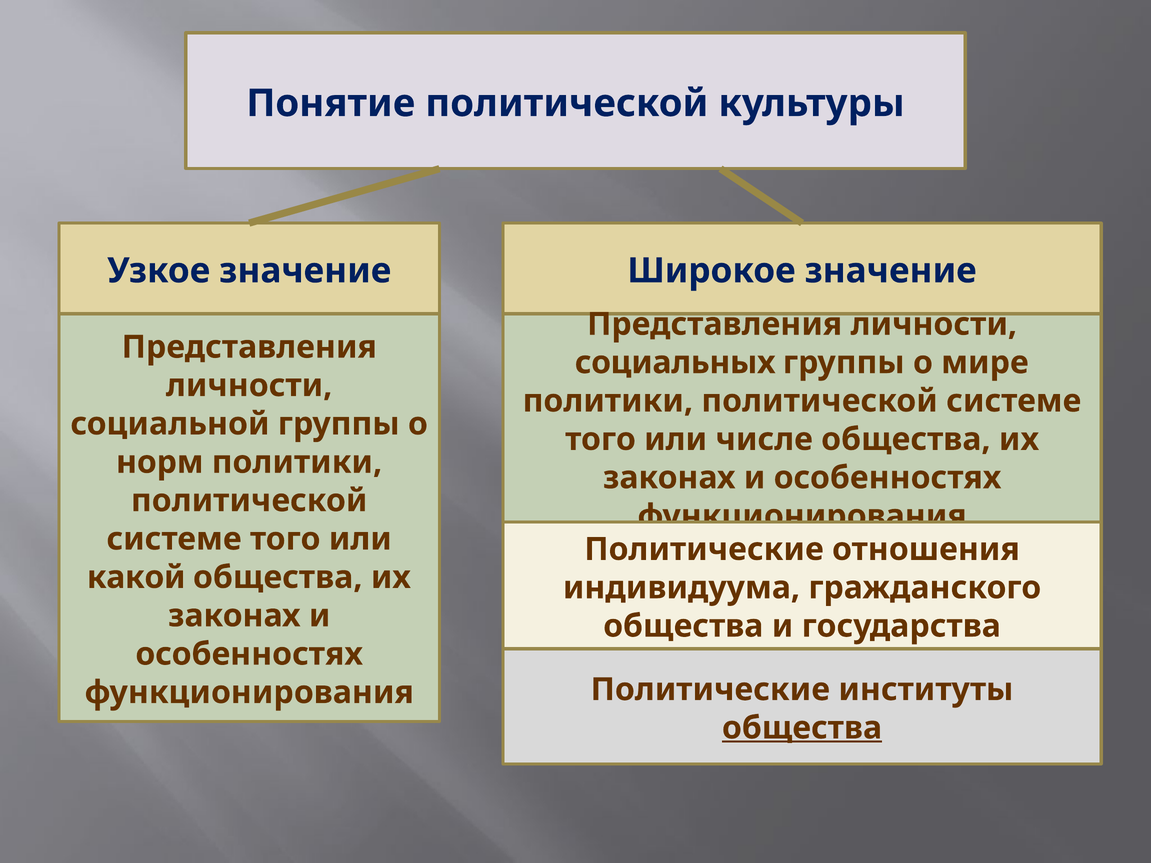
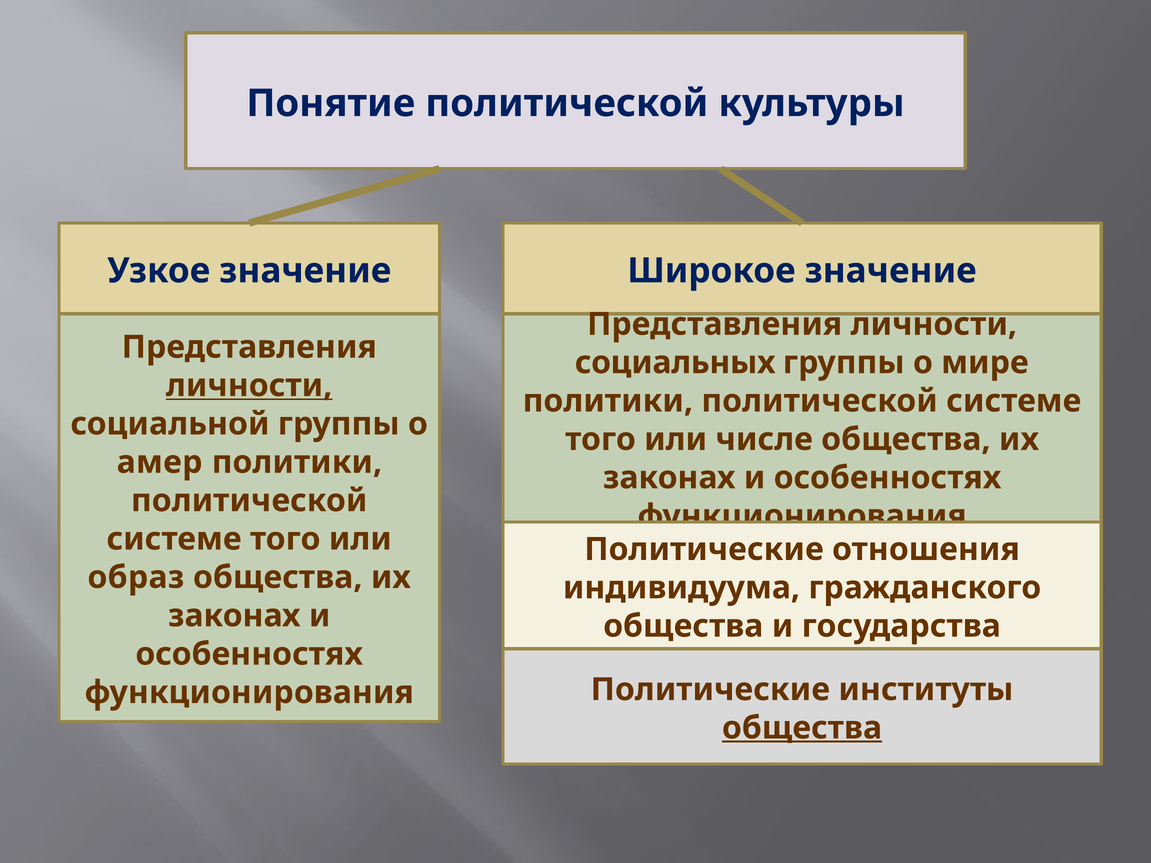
личности underline: none -> present (249, 386)
норм: норм -> амер (160, 462)
какой: какой -> образ (136, 578)
